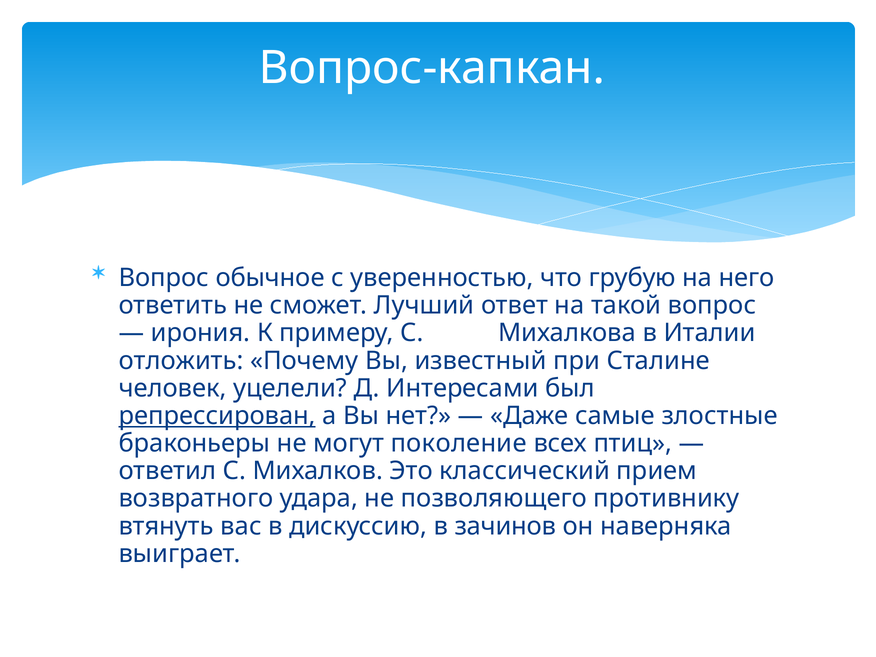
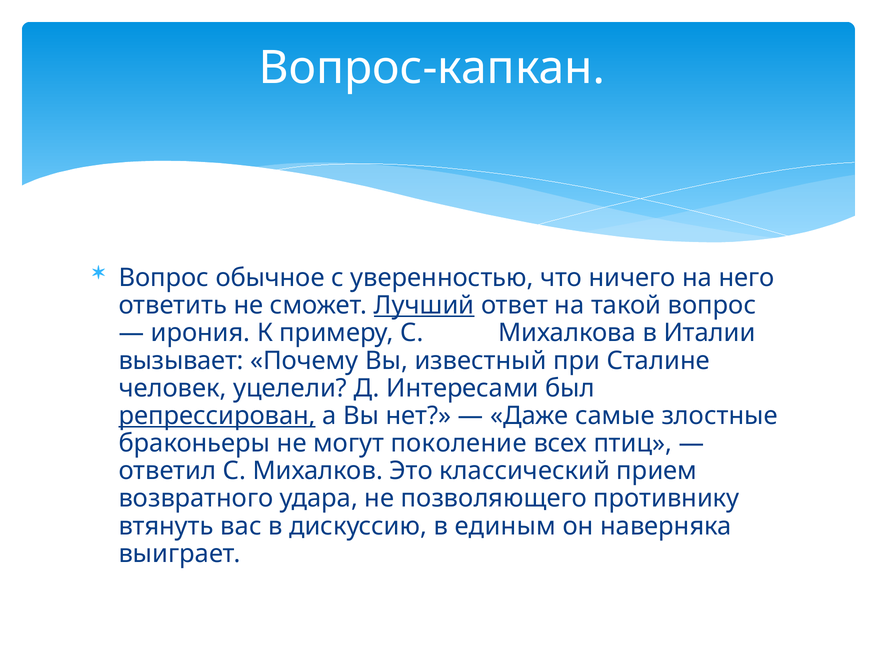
грубую: грубую -> ничего (632, 278)
Лучший underline: none -> present (424, 305)
отложить: отложить -> вызывает (181, 361)
зачинов: зачинов -> единым (505, 526)
